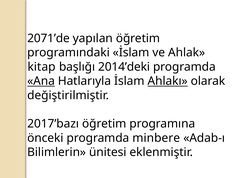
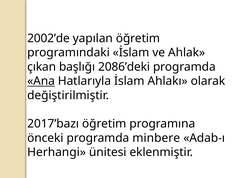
2071’de: 2071’de -> 2002’de (49, 38)
kitap: kitap -> çıkan (42, 67)
2014’deki: 2014’deki -> 2086’deki (124, 67)
Ahlakı underline: present -> none (168, 81)
Bilimlerin: Bilimlerin -> Herhangi (57, 152)
